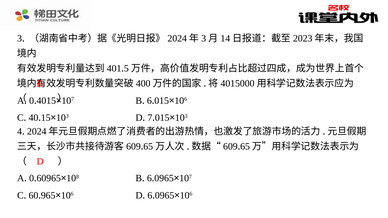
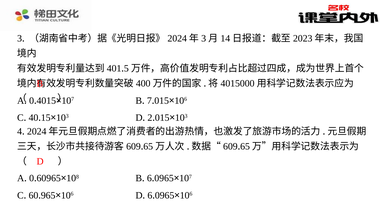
6: 6 -> 7 (149, 101)
7: 7 -> 2 (150, 118)
